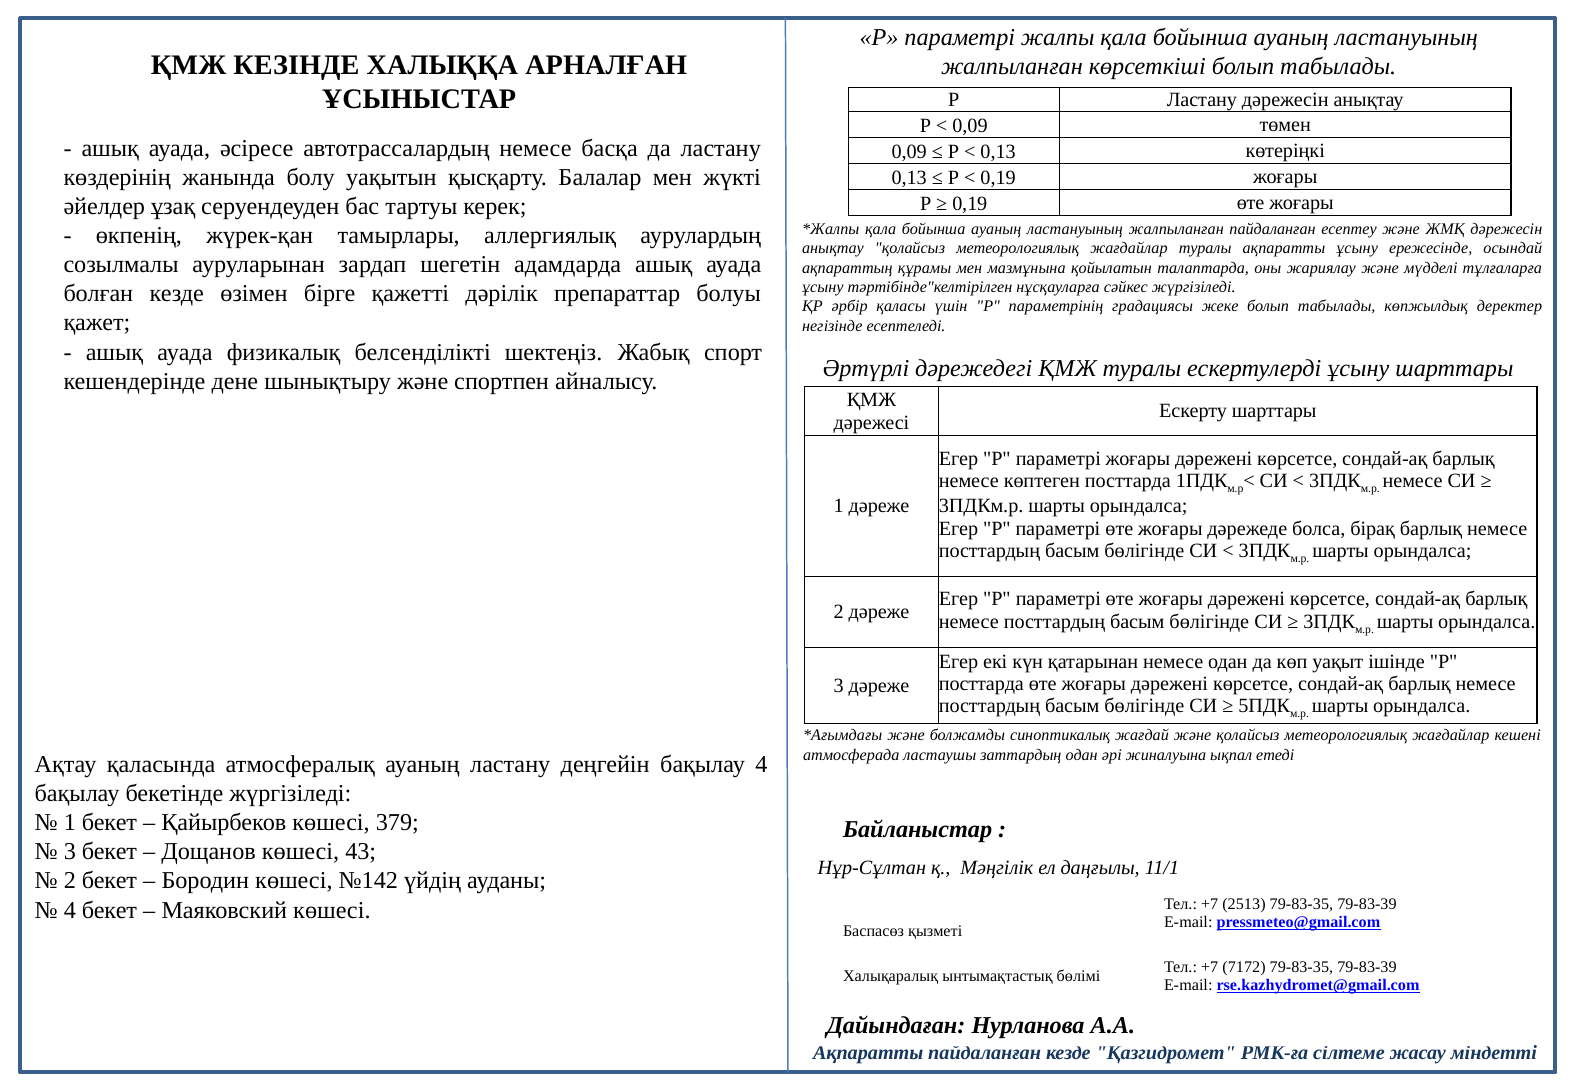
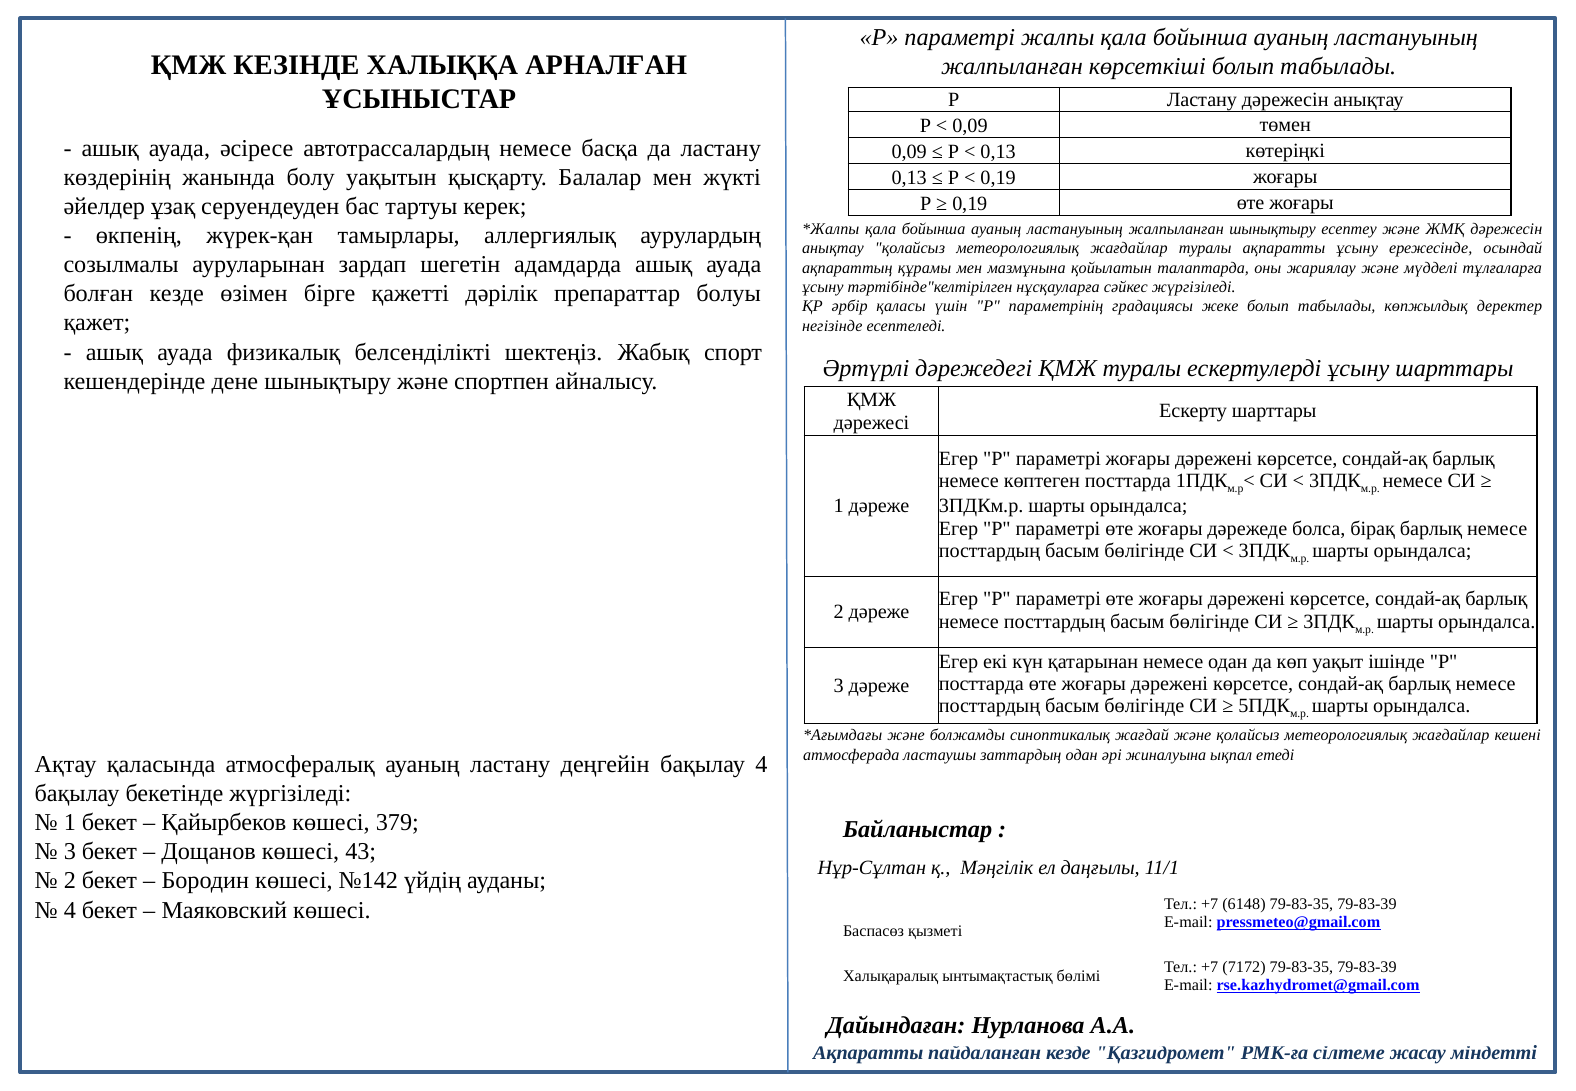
жалпыланған пайдаланған: пайдаланған -> шынықтыру (1273, 229)
2513: 2513 -> 6148 (1244, 904)
